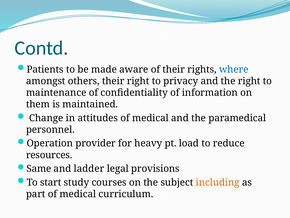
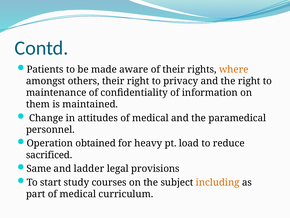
where colour: blue -> orange (234, 69)
provider: provider -> obtained (96, 143)
resources: resources -> sacrificed (49, 155)
